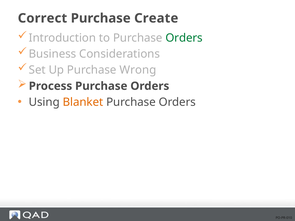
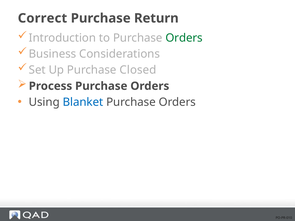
Create: Create -> Return (156, 18)
Wrong: Wrong -> Closed (138, 70)
Blanket colour: orange -> blue (83, 102)
